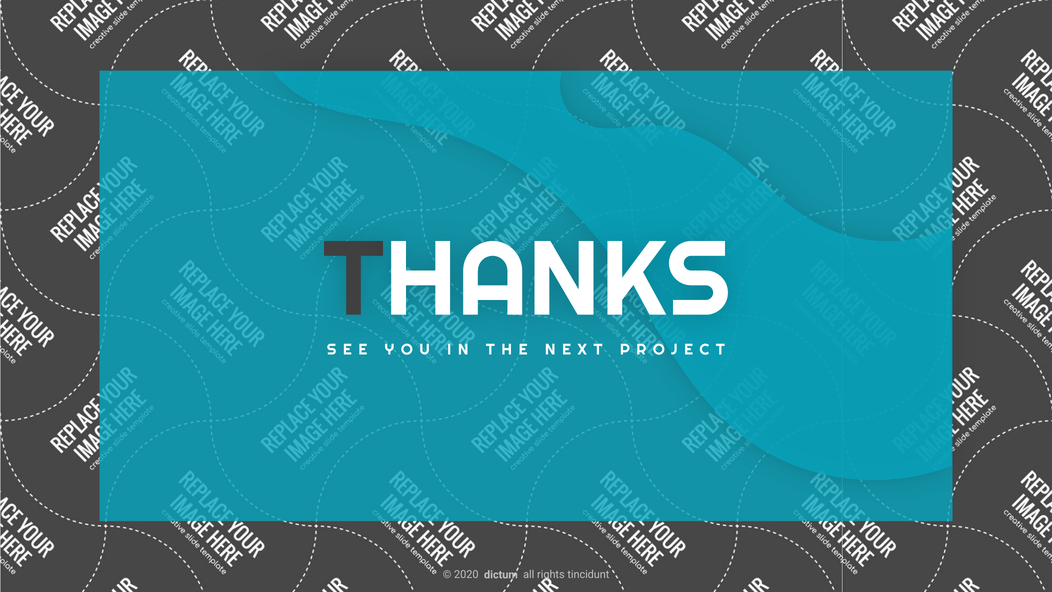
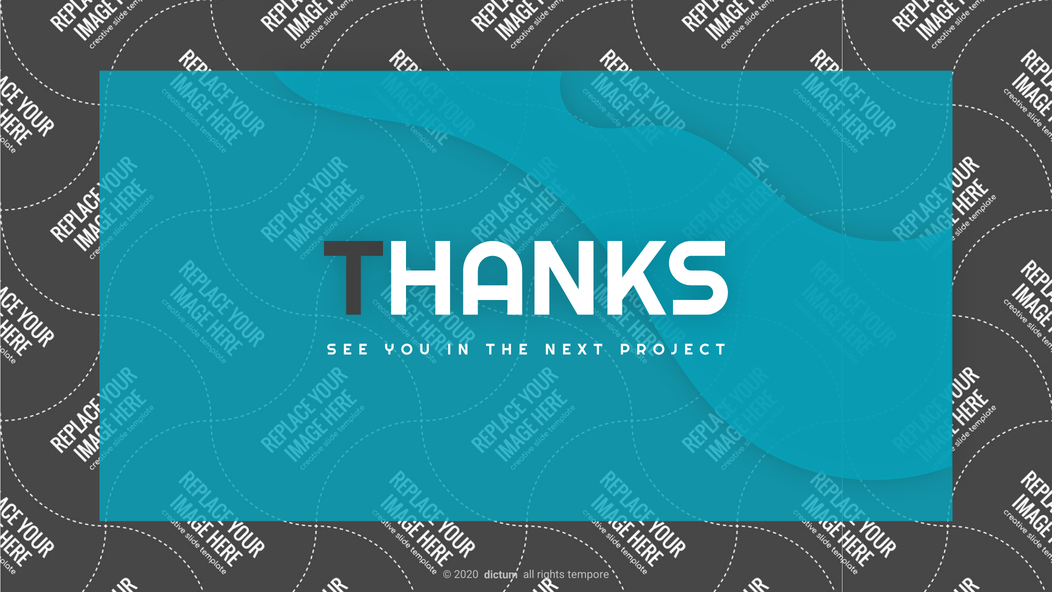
tincidunt: tincidunt -> tempore (588, 574)
